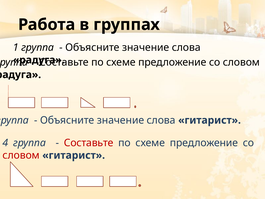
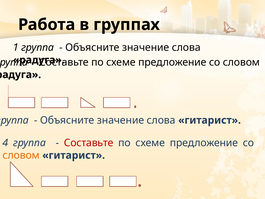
словом colour: red -> orange (21, 155)
